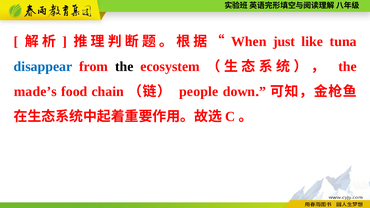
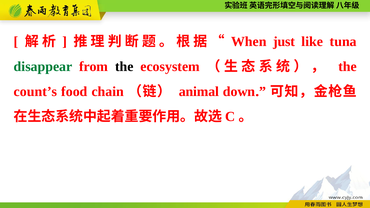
disappear colour: blue -> green (43, 67)
made’s: made’s -> count’s (35, 92)
people: people -> animal (199, 92)
